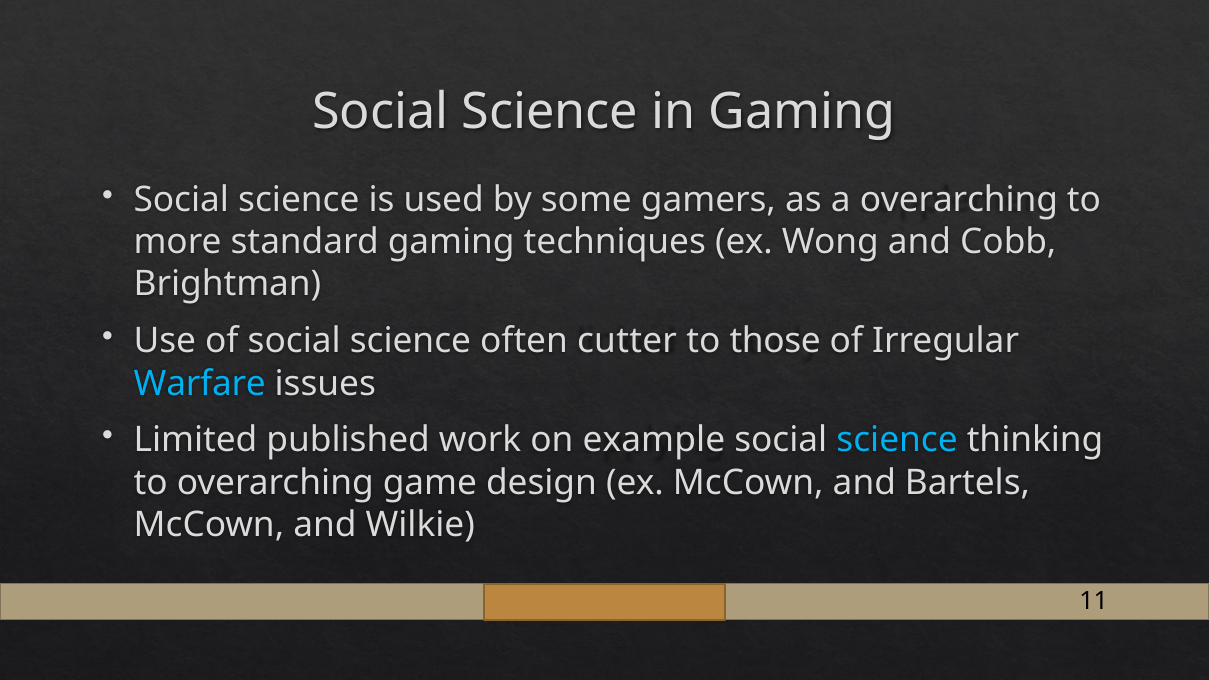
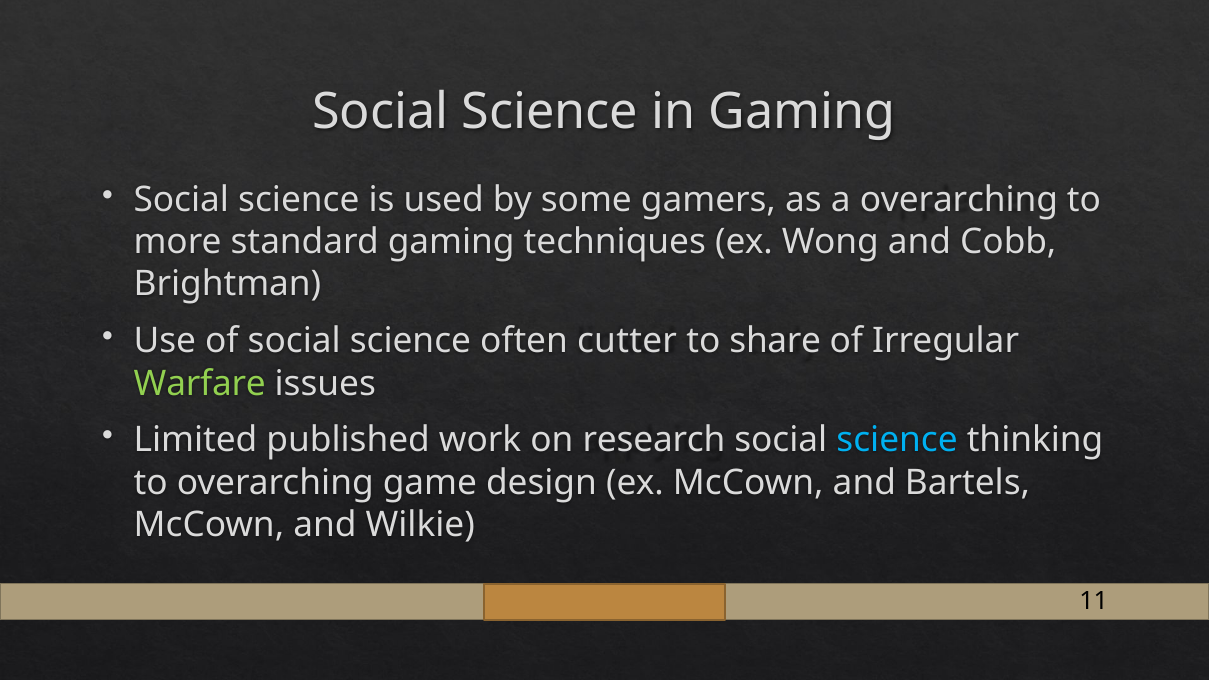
those: those -> share (775, 341)
Warfare colour: light blue -> light green (200, 383)
example: example -> research (654, 440)
